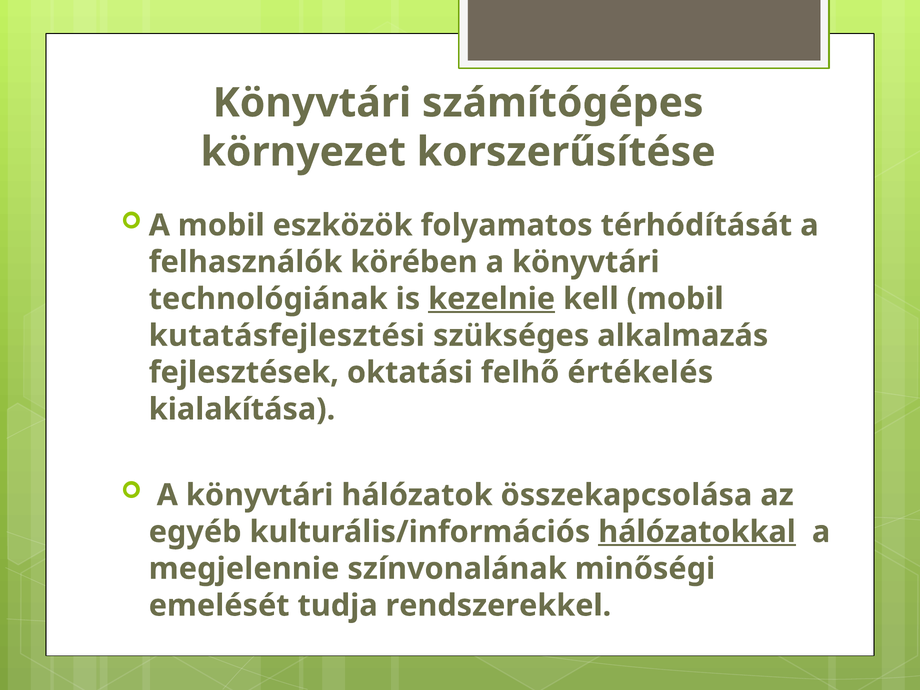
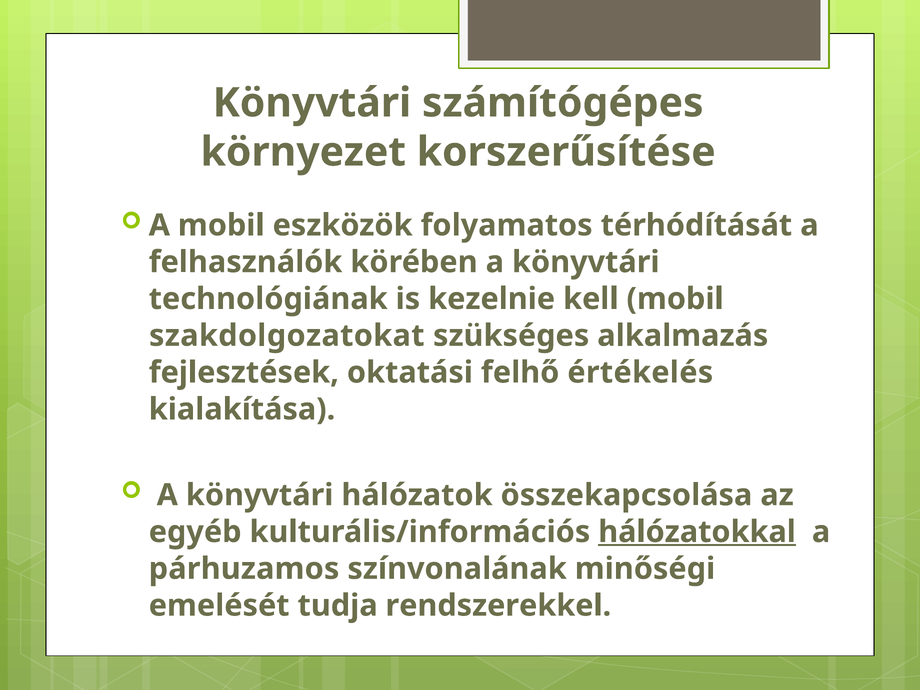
kezelnie underline: present -> none (492, 299)
kutatásfejlesztési: kutatásfejlesztési -> szakdolgozatokat (287, 336)
megjelennie: megjelennie -> párhuzamos (244, 569)
